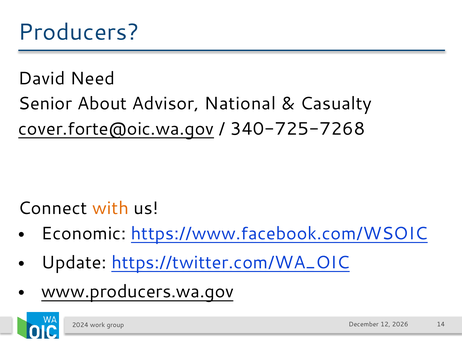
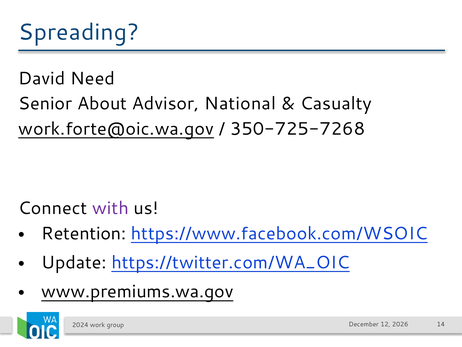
Producers: Producers -> Spreading (79, 32)
cover.forte@oic.wa.gov: cover.forte@oic.wa.gov -> work.forte@oic.wa.gov (116, 129)
340-725-7268: 340-725-7268 -> 350-725-7268 (298, 129)
with colour: orange -> purple (110, 208)
Economic: Economic -> Retention (84, 233)
www.producers.wa.gov: www.producers.wa.gov -> www.premiums.wa.gov (137, 291)
